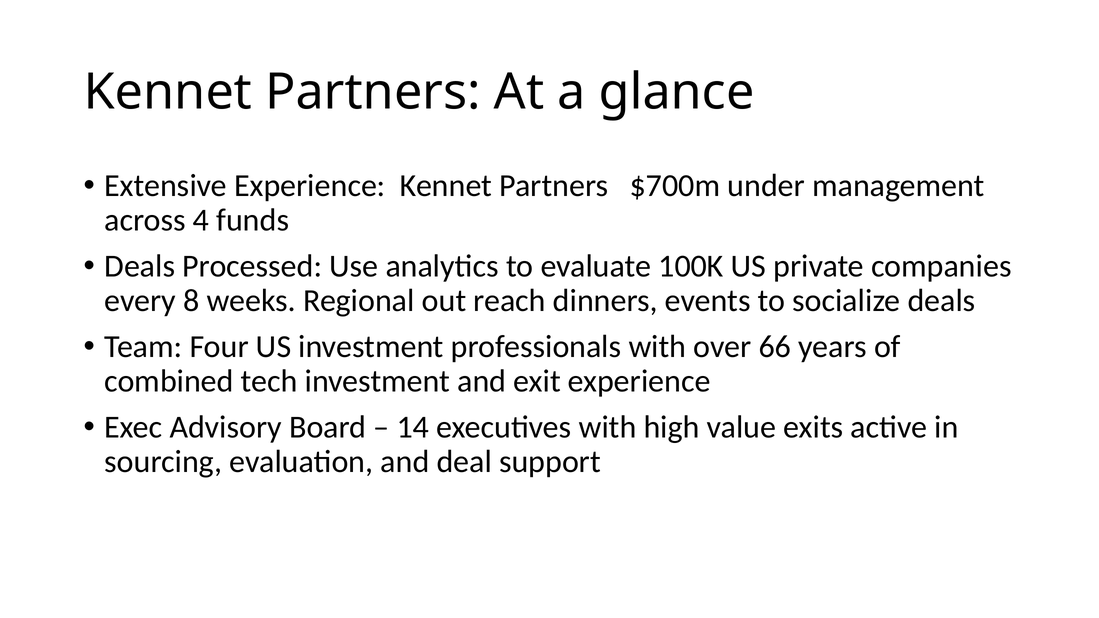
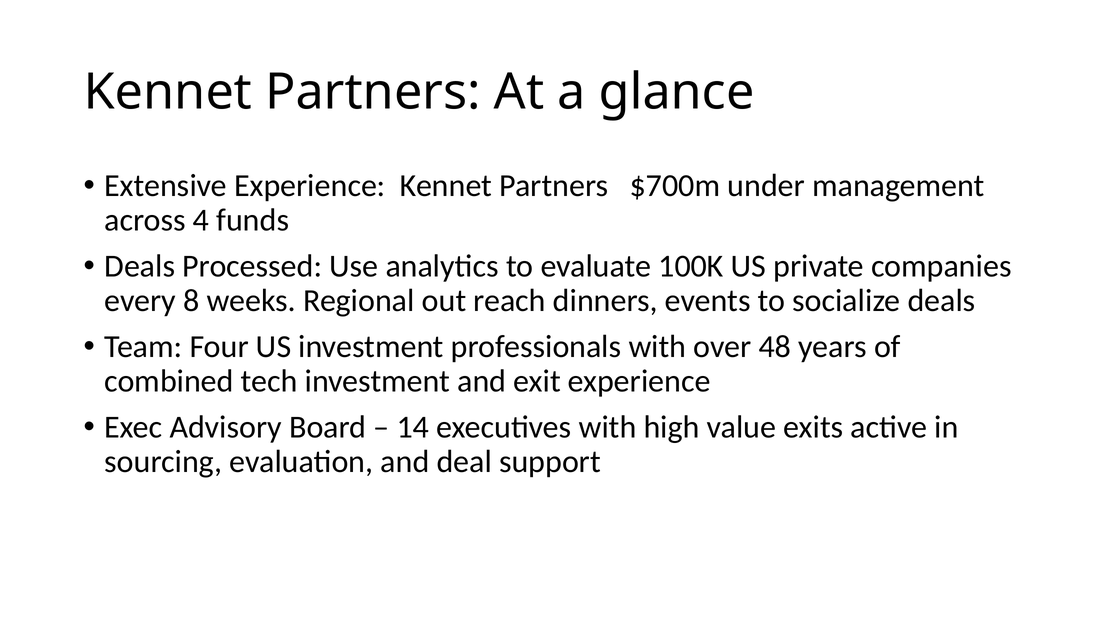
66: 66 -> 48 (775, 347)
